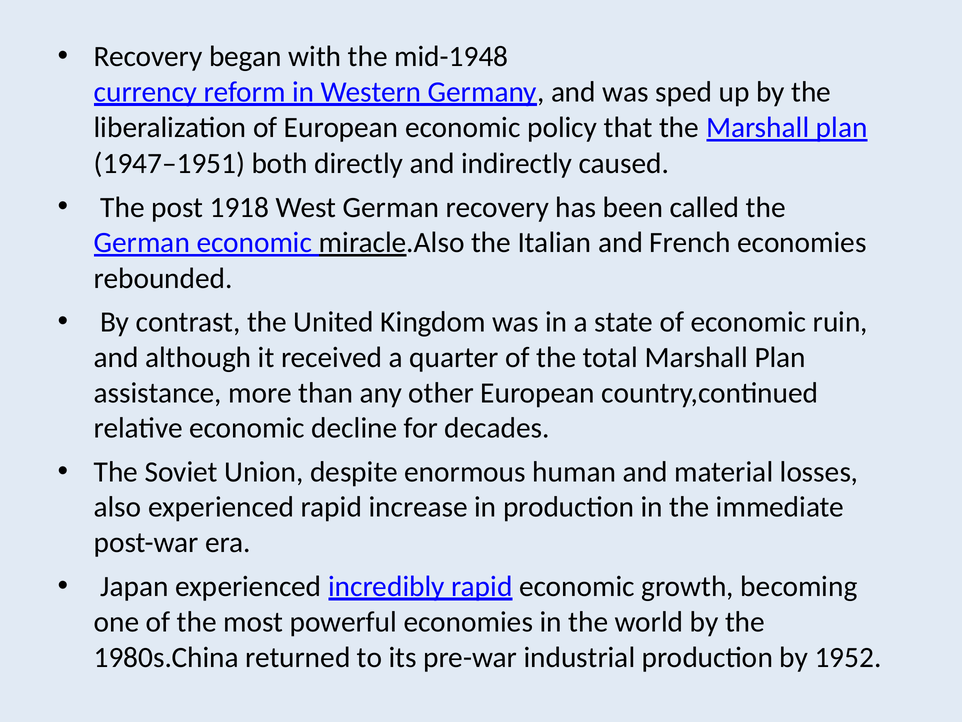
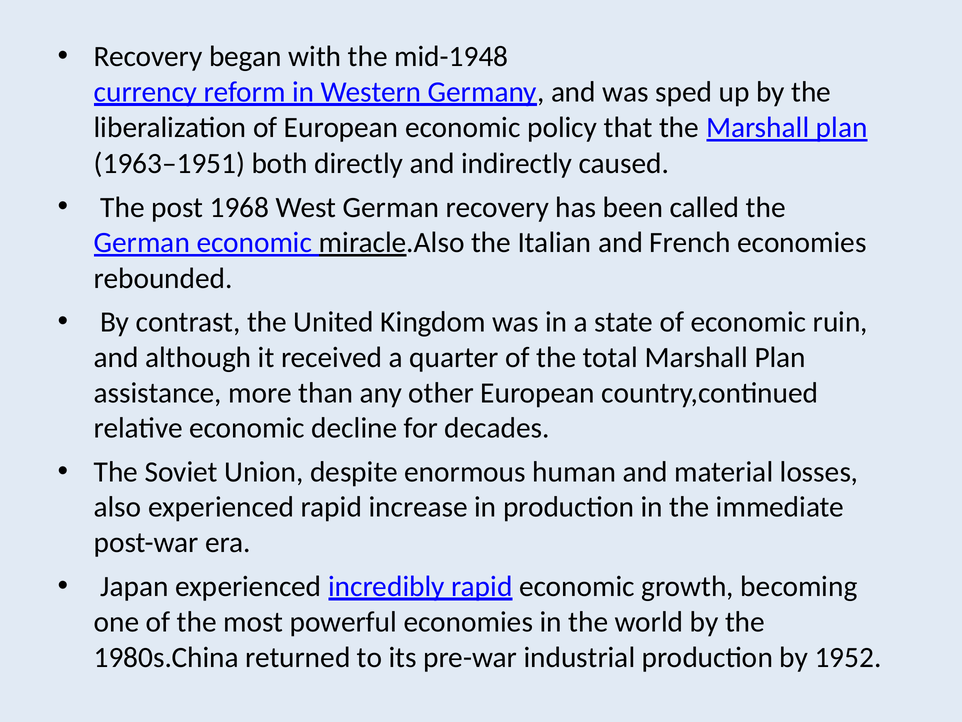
1947–1951: 1947–1951 -> 1963–1951 (169, 163)
1918: 1918 -> 1968 (239, 207)
